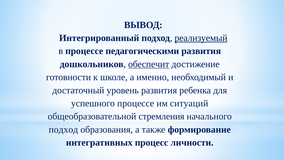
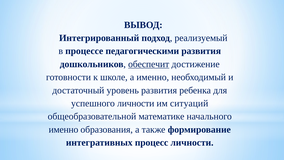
реализуемый underline: present -> none (201, 38)
успешного процессе: процессе -> личности (136, 103)
стремления: стремления -> математике (161, 116)
подход: подход -> именно (63, 129)
